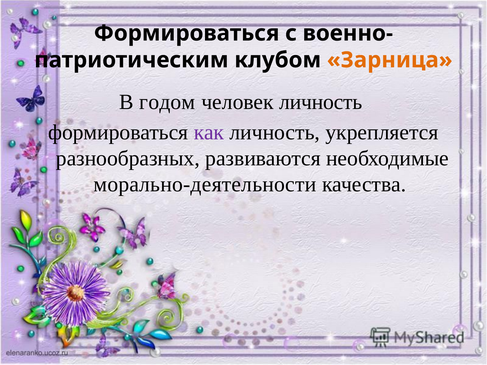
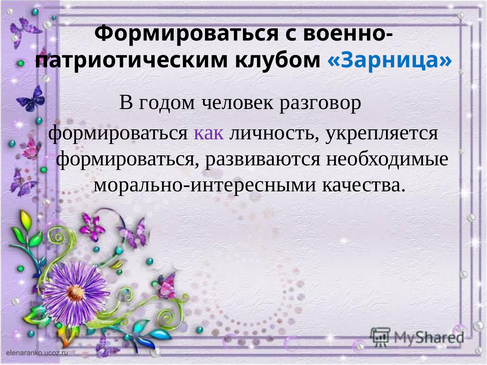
Зарница colour: orange -> blue (390, 60)
человек личность: личность -> разговор (321, 102)
разнообразных: разнообразных -> формироваться (128, 158)
морально-деятельности: морально-деятельности -> морально-интересными (205, 184)
